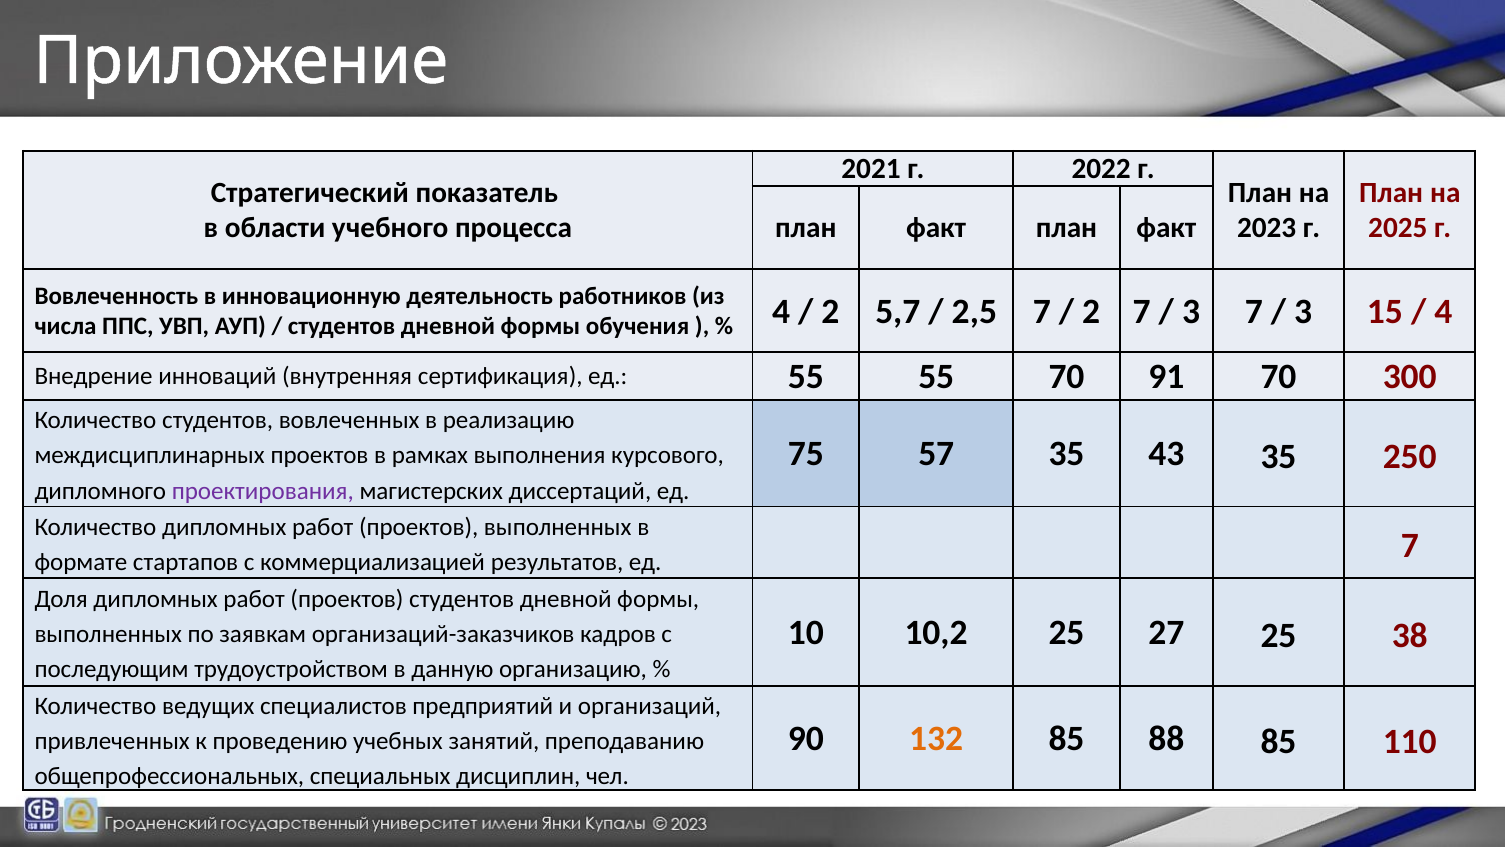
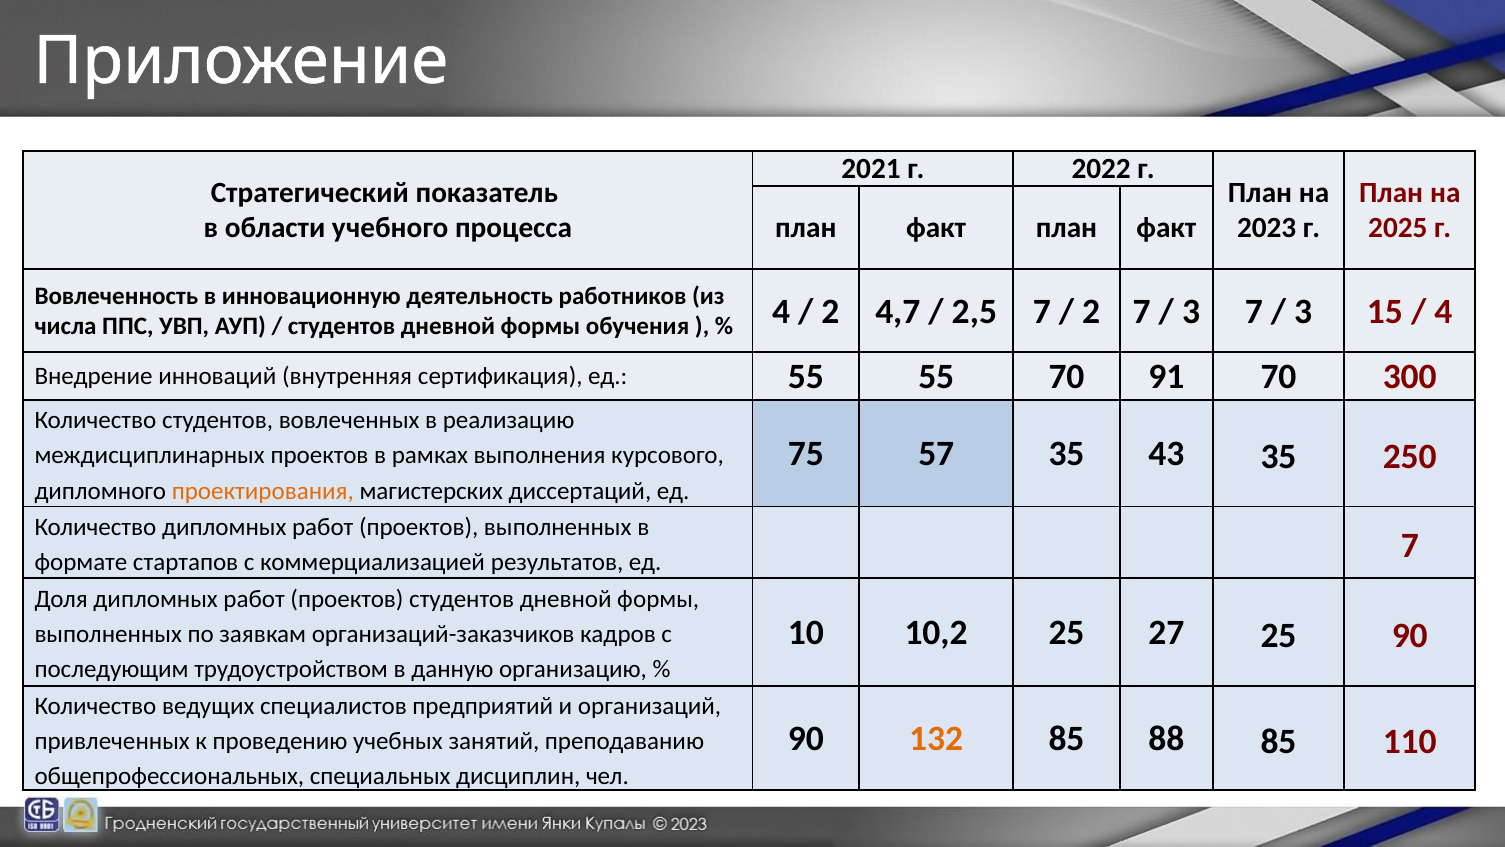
5,7: 5,7 -> 4,7 (898, 311)
проектирования colour: purple -> orange (263, 491)
25 38: 38 -> 90 (1410, 635)
